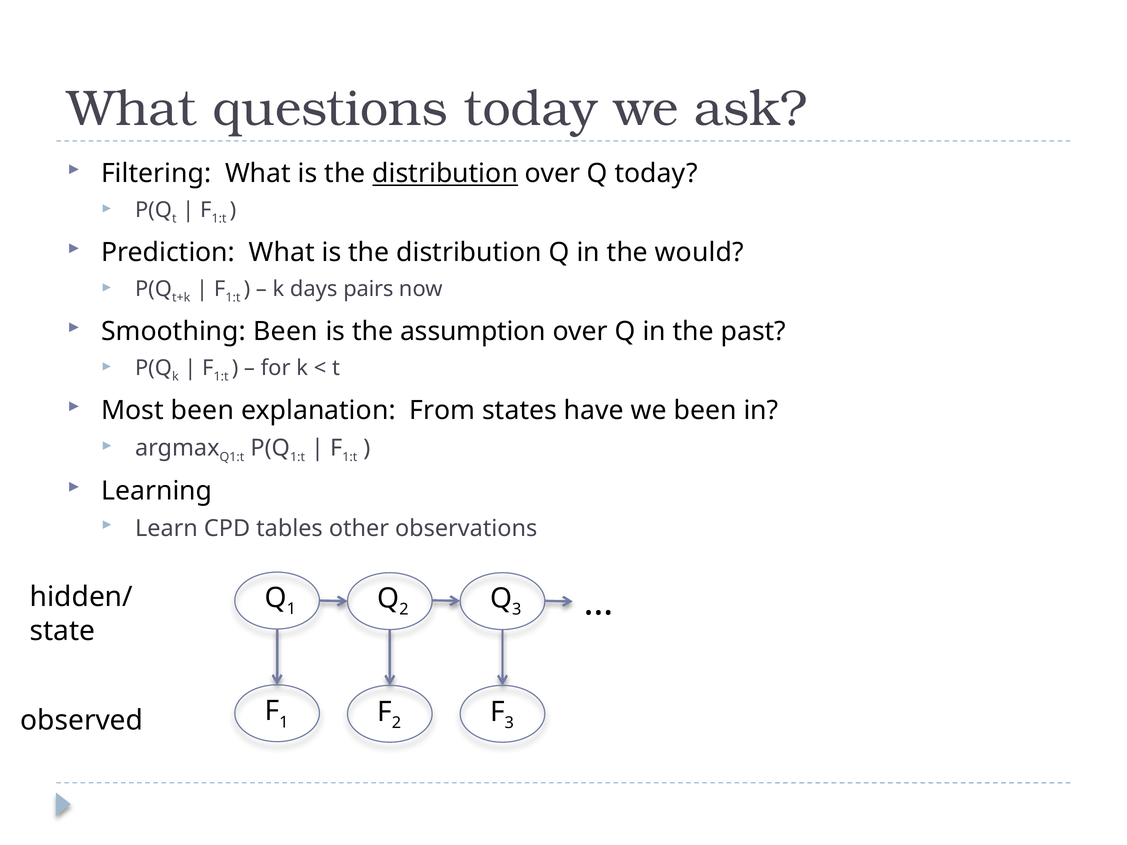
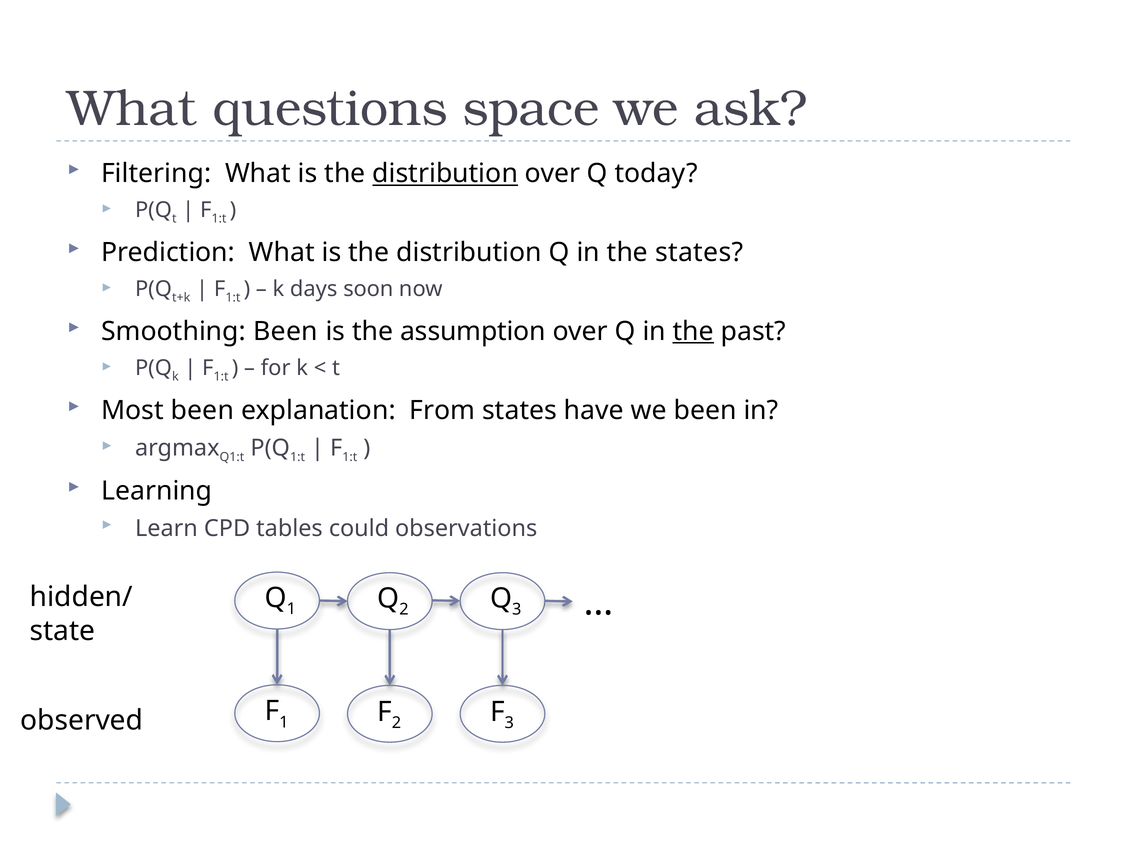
questions today: today -> space (531, 109)
the would: would -> states (699, 253)
pairs: pairs -> soon (368, 289)
the underline: none -> present (693, 332)
other: other -> could (359, 529)
